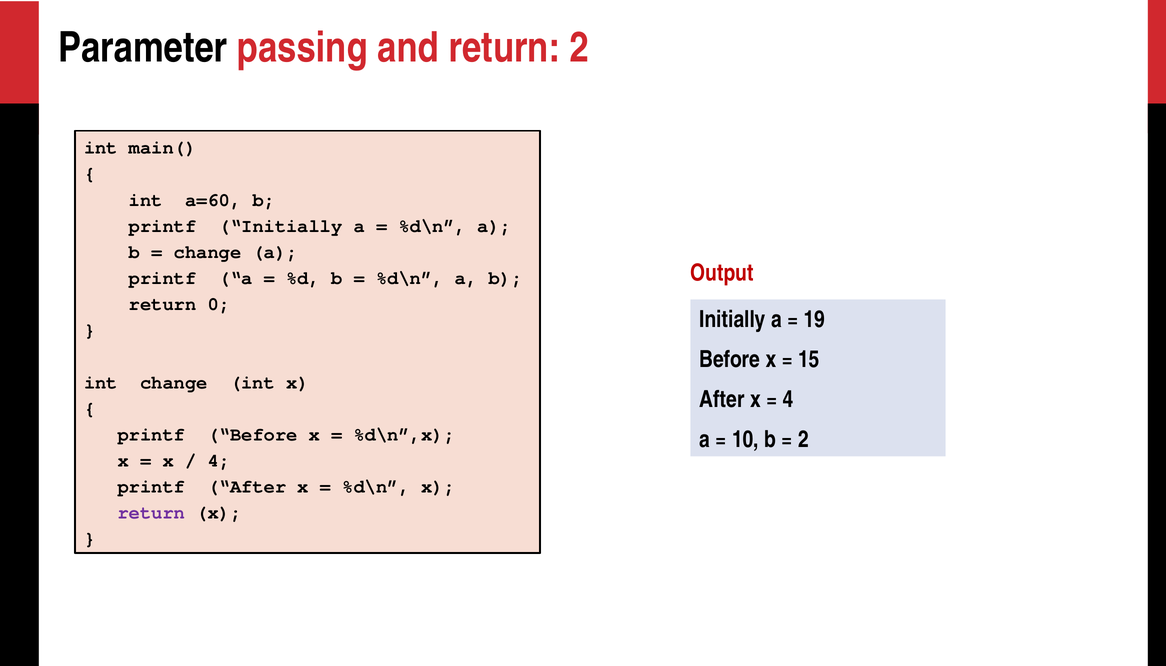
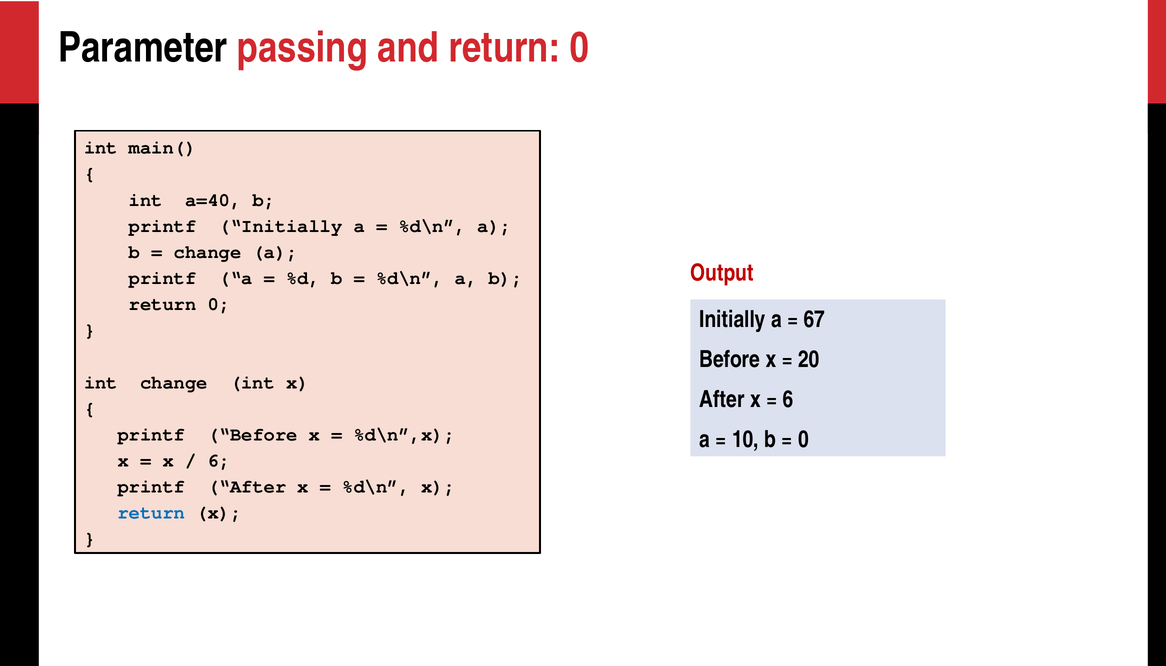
and return 2: 2 -> 0 (579, 48)
a=60: a=60 -> a=40 (213, 200)
19: 19 -> 67 (814, 320)
15: 15 -> 20 (809, 360)
4: 4 -> 6 (788, 400)
2: 2 -> 0 (803, 440)
4: 4 -> 6 (219, 461)
return colour: purple -> blue (151, 513)
